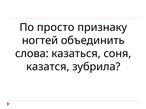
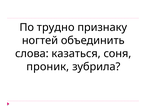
просто: просто -> трудно (56, 28)
казатся: казатся -> проник (48, 67)
